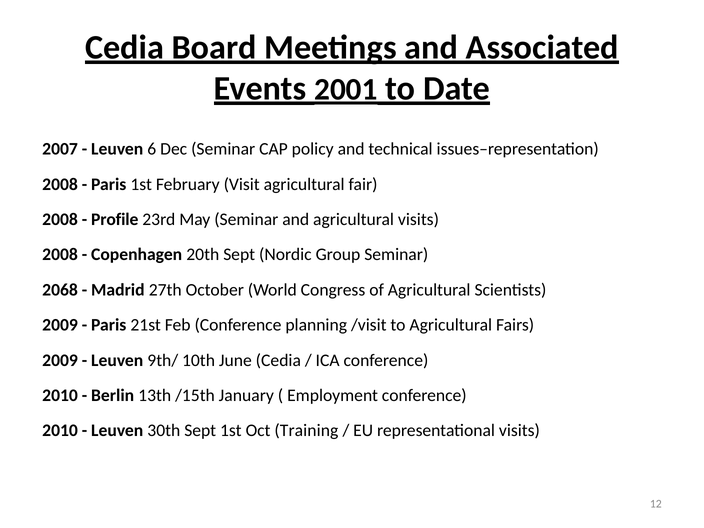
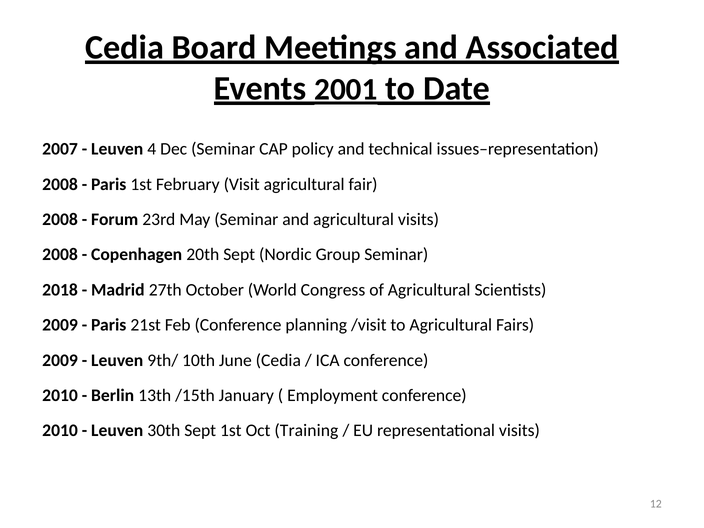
6: 6 -> 4 (152, 149)
Profile: Profile -> Forum (115, 219)
2068: 2068 -> 2018 (60, 290)
